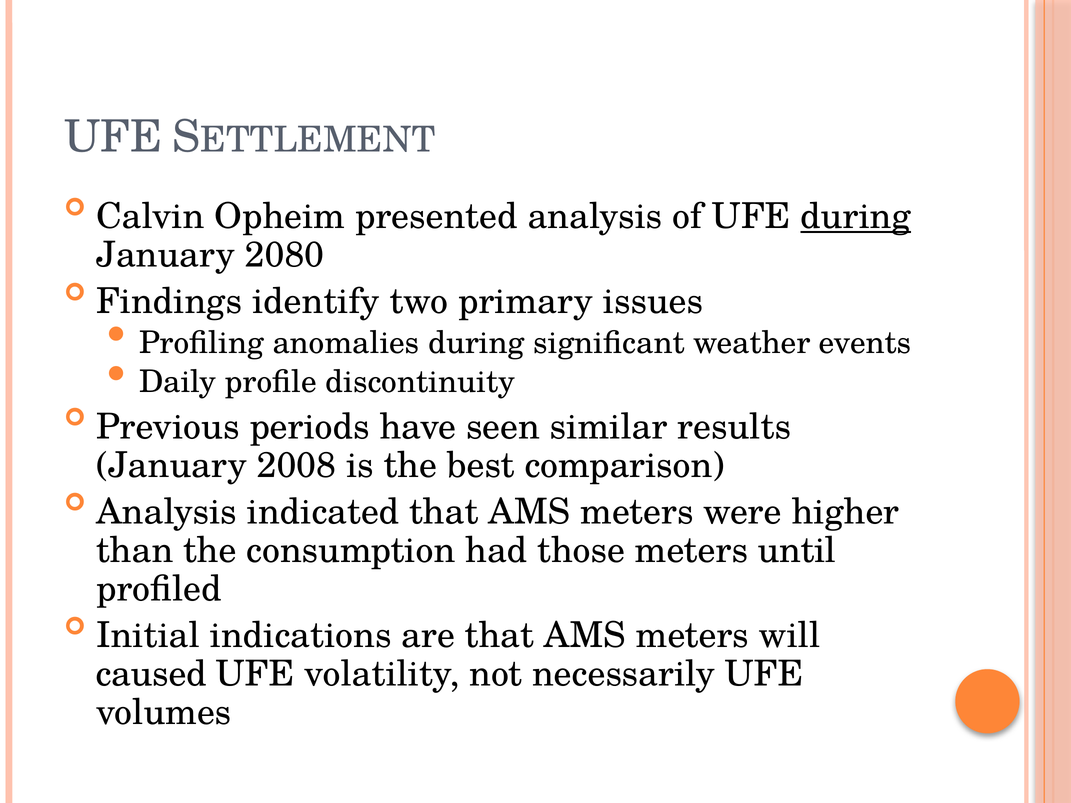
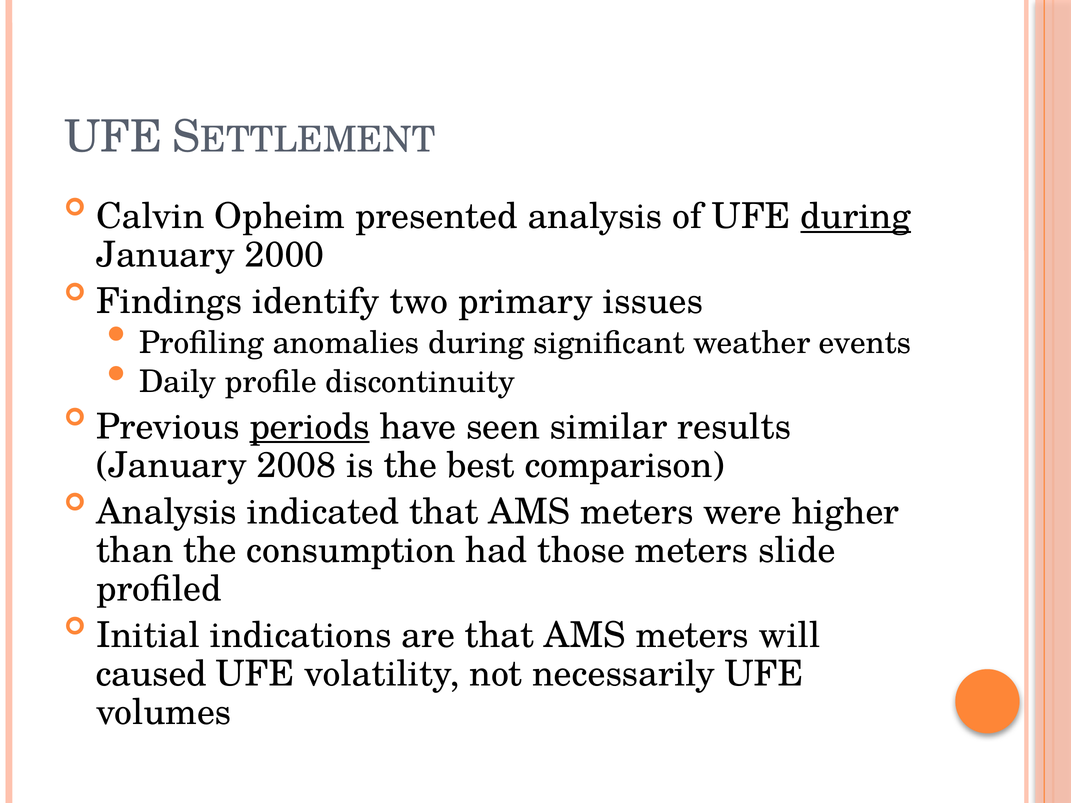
2080: 2080 -> 2000 (285, 255)
periods underline: none -> present (310, 427)
until: until -> slide (797, 551)
